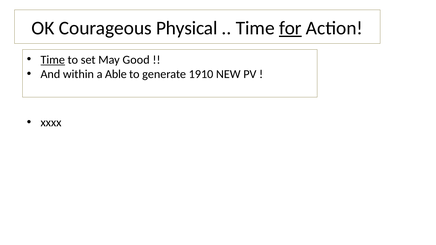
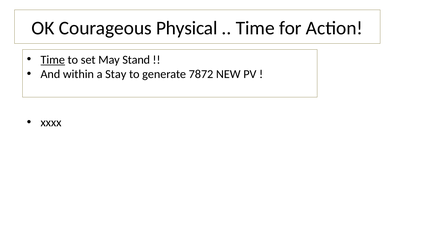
for underline: present -> none (290, 28)
Good: Good -> Stand (136, 60)
Able: Able -> Stay (116, 74)
1910: 1910 -> 7872 (201, 74)
